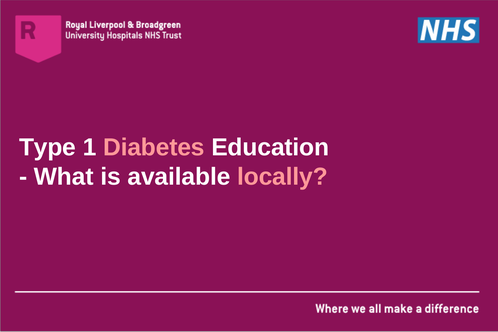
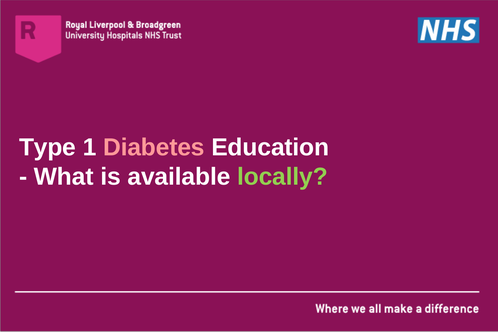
locally colour: pink -> light green (282, 177)
